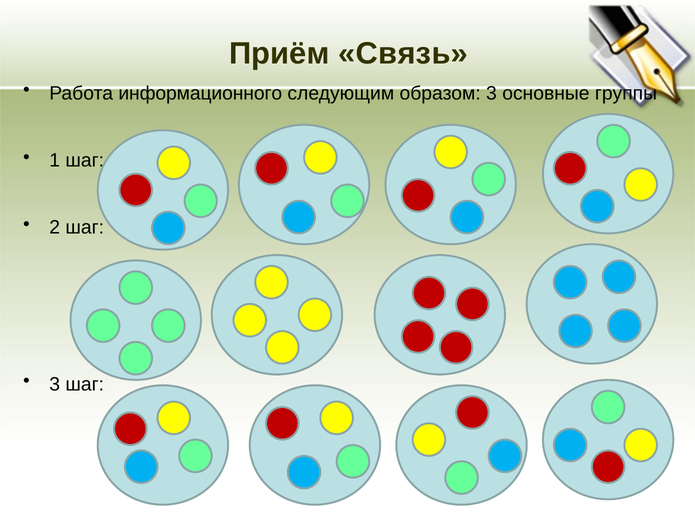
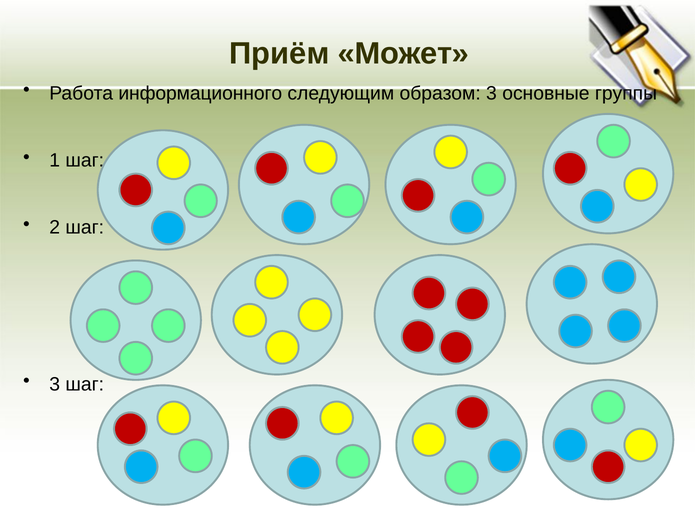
Связь: Связь -> Может (403, 54)
